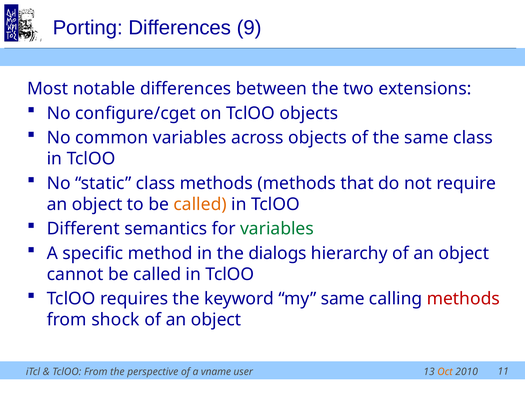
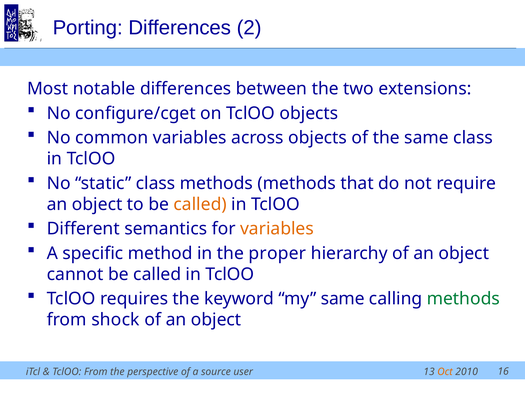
9: 9 -> 2 (249, 28)
variables colour: green -> orange (277, 229)
dialogs: dialogs -> proper (277, 253)
methods colour: red -> green (463, 299)
vname: vname -> source (216, 372)
11: 11 -> 16 (503, 371)
